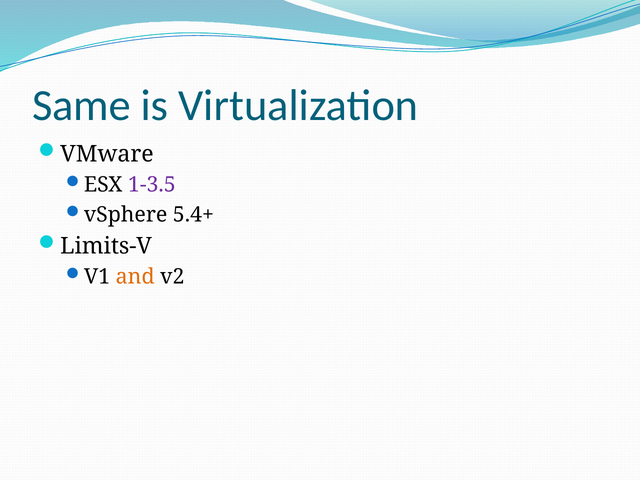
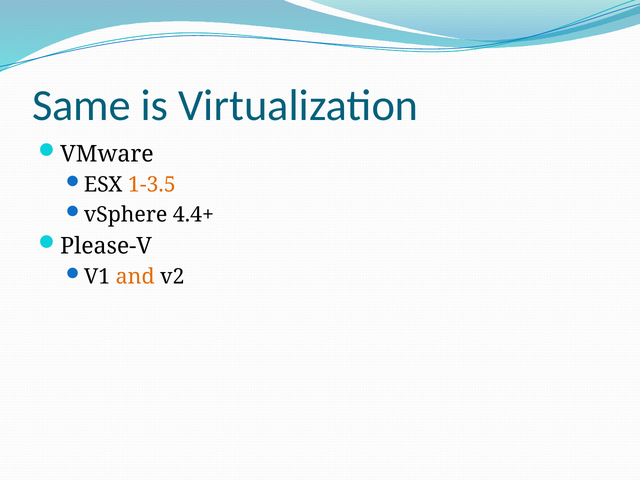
1-3.5 colour: purple -> orange (152, 185)
5.4+: 5.4+ -> 4.4+ (193, 215)
Limits-V: Limits-V -> Please-V (106, 246)
